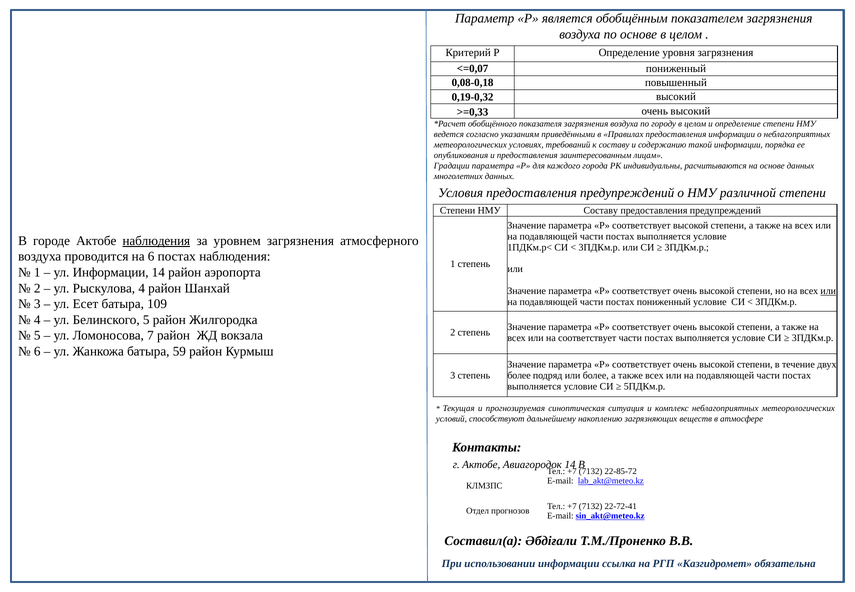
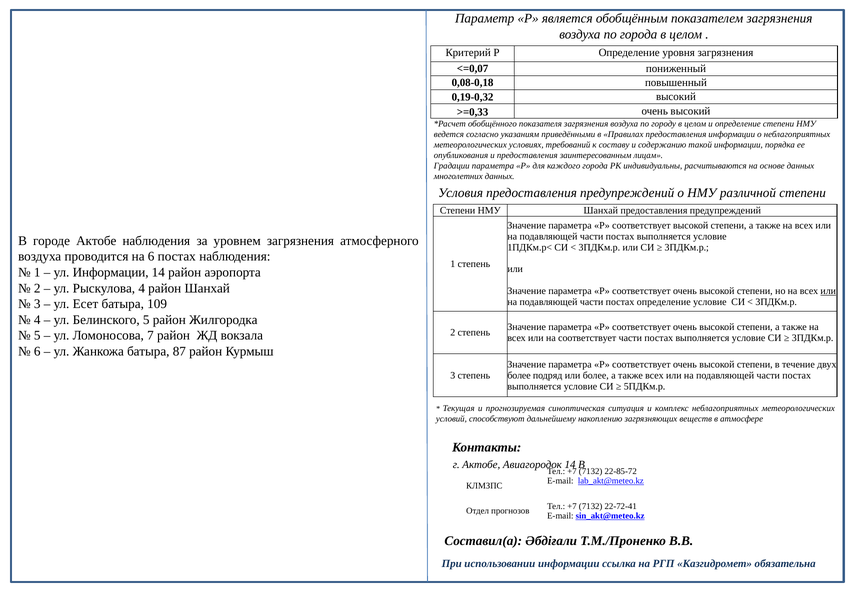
по основе: основе -> города (639, 34)
НМУ Составу: Составу -> Шанхай (601, 210)
наблюдения underline: present -> none (156, 241)
постах пониженный: пониженный -> определение (664, 302)
59: 59 -> 87 (179, 351)
